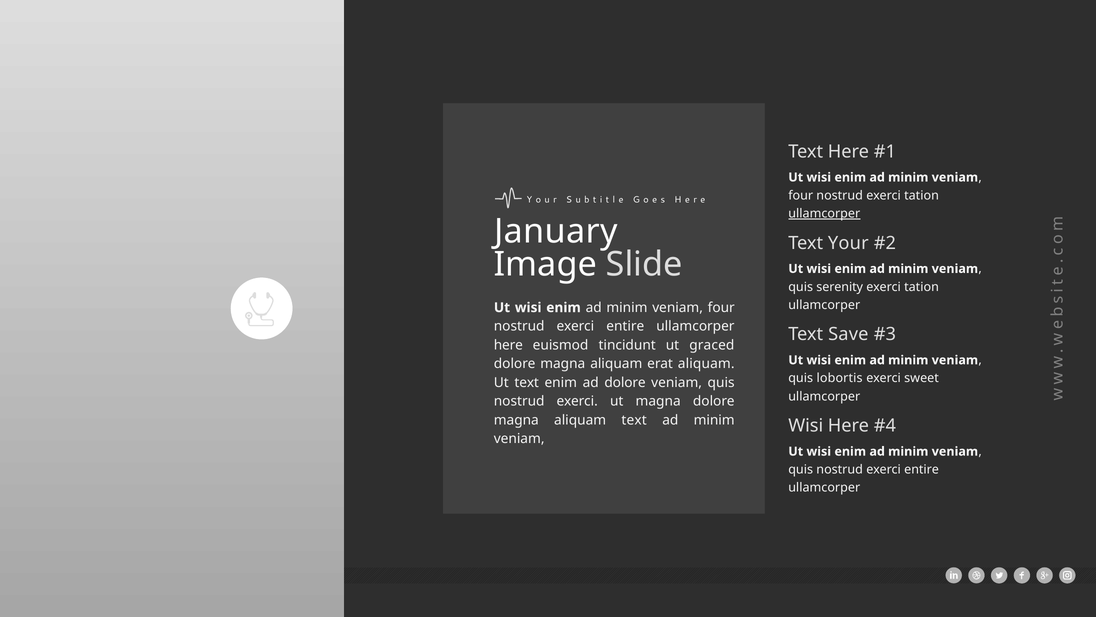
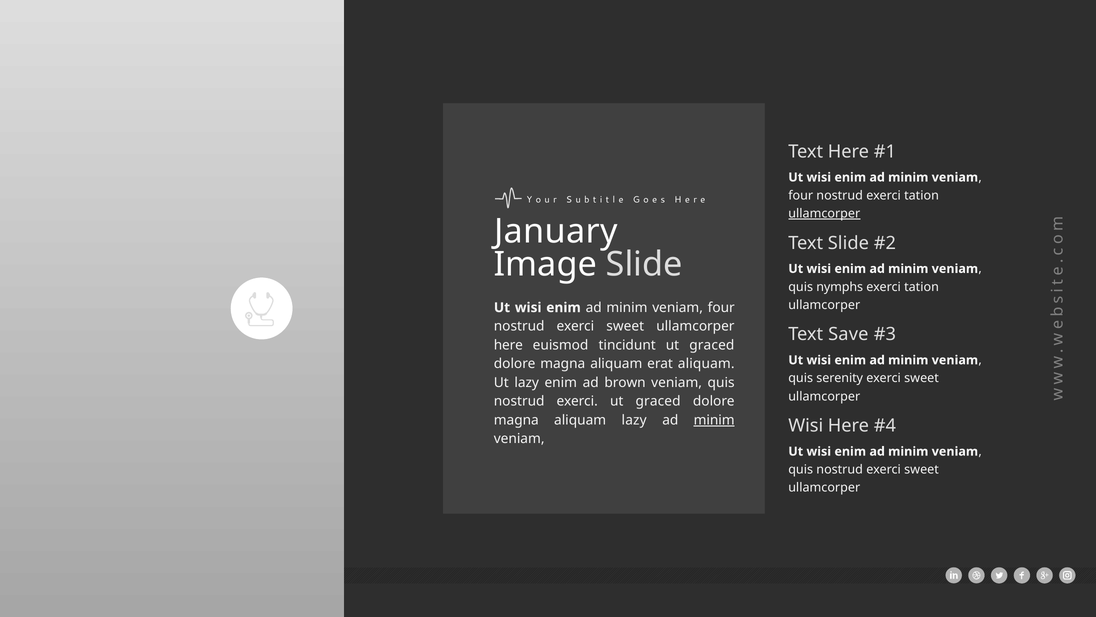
Text Your: Your -> Slide (848, 243)
serenity: serenity -> nymphs (840, 287)
entire: entire -> sweet (625, 326)
lobortis: lobortis -> serenity (840, 378)
Ut text: text -> lazy (527, 382)
ad dolore: dolore -> brown (625, 382)
exerci ut magna: magna -> graced (658, 401)
aliquam text: text -> lazy (634, 420)
minim underline: none -> present (714, 420)
quis nostrud exerci entire: entire -> sweet (922, 469)
